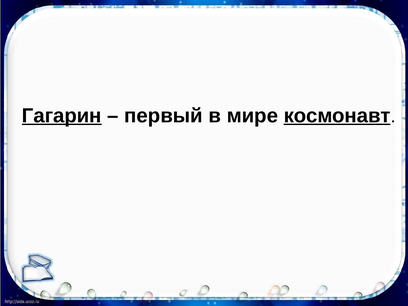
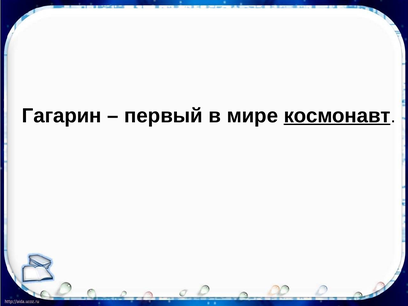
Гагарин underline: present -> none (62, 116)
